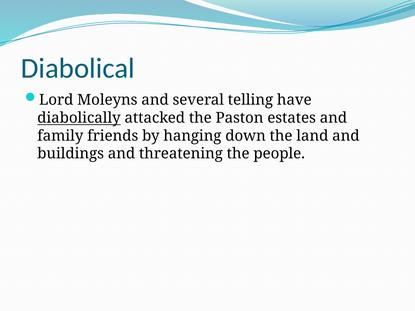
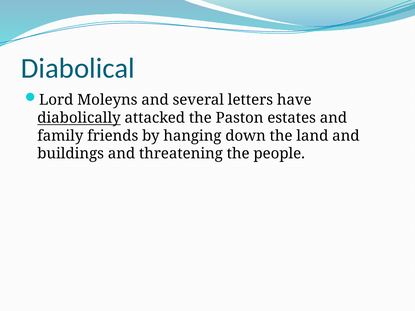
telling: telling -> letters (250, 100)
